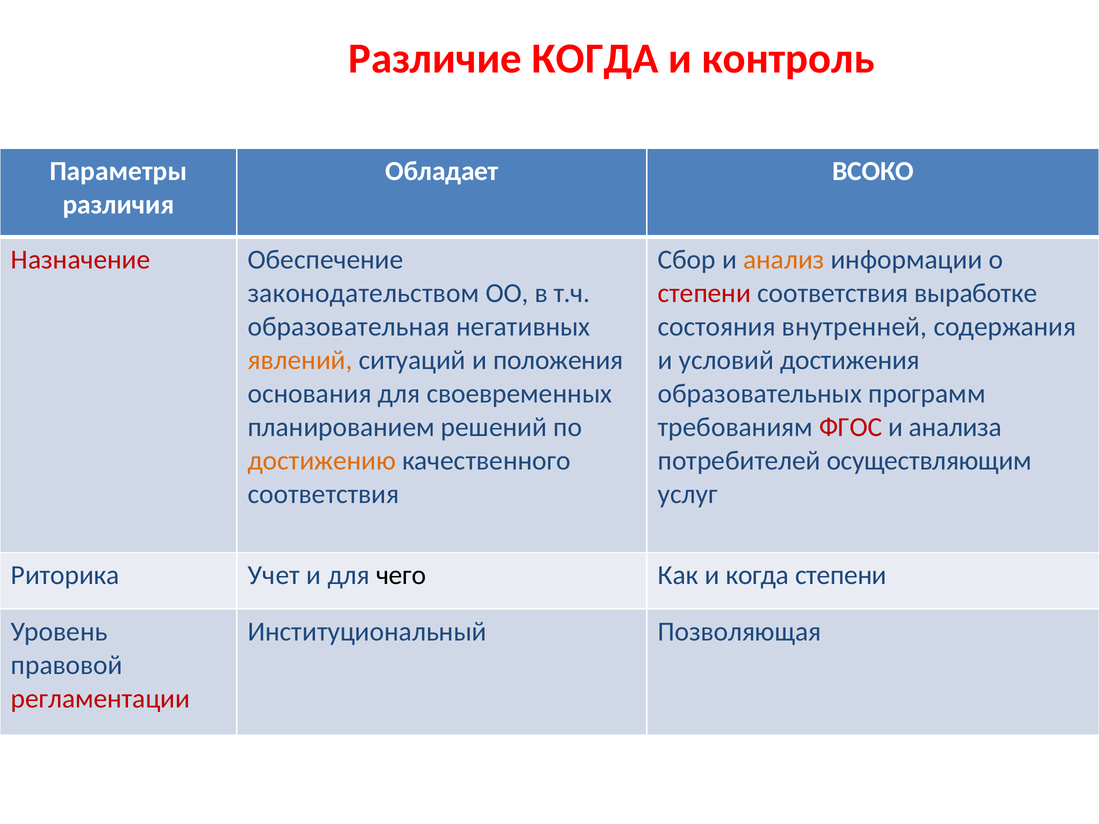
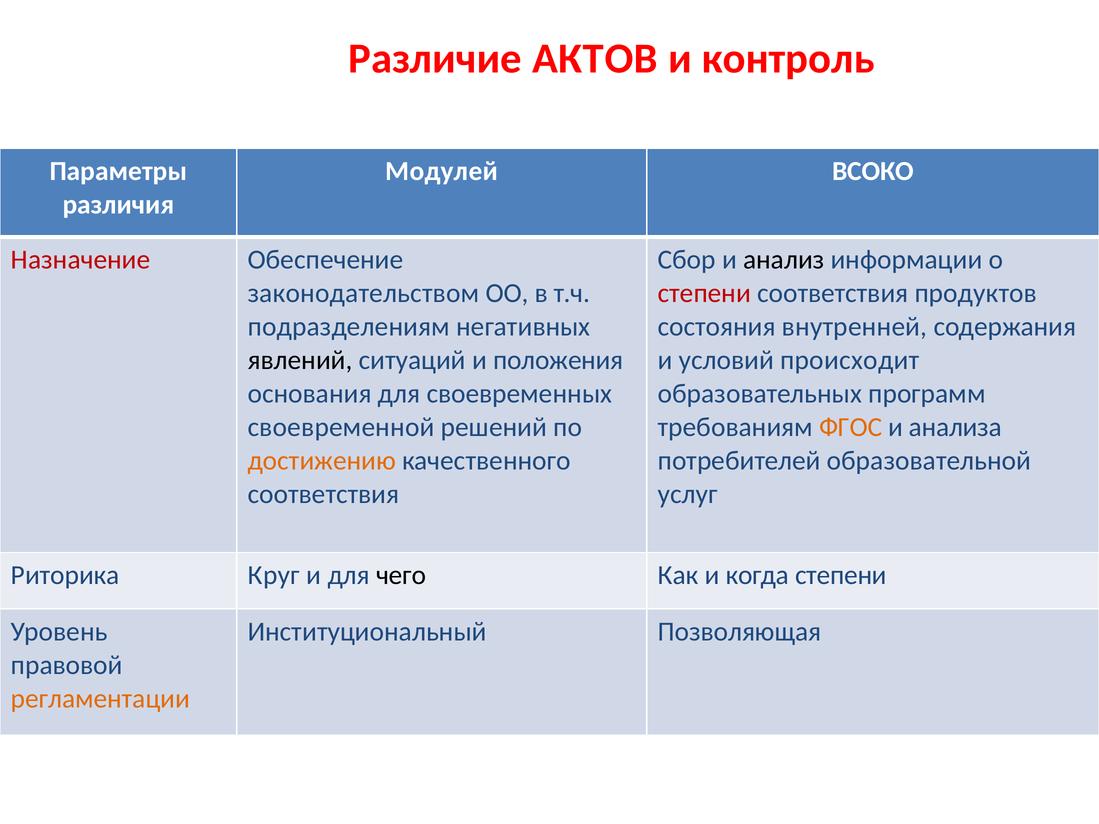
Различие КОГДА: КОГДА -> АКТОВ (595, 58)
Обладает: Обладает -> Модулей (442, 171)
анализ colour: orange -> black (784, 260)
выработке: выработке -> продуктов (976, 293)
образовательная: образовательная -> подразделениям (349, 327)
явлений colour: orange -> black (300, 360)
достижения: достижения -> происходит (850, 360)
планированием: планированием -> своевременной (341, 427)
ФГОС colour: red -> orange (851, 427)
осуществляющим: осуществляющим -> образовательной (929, 461)
Учет: Учет -> Круг (274, 575)
регламентации colour: red -> orange (100, 699)
